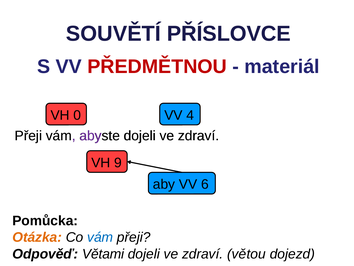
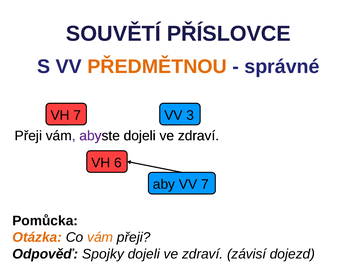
PŘEDMĚTNOU colour: red -> orange (157, 66)
materiál: materiál -> správné (282, 66)
VH 0: 0 -> 7 (77, 115)
4: 4 -> 3 (190, 115)
9: 9 -> 6 (118, 162)
VV 6: 6 -> 7 (205, 184)
vám colour: blue -> orange (100, 237)
Větami: Větami -> Spojky (103, 253)
větou: větou -> závisí (247, 253)
